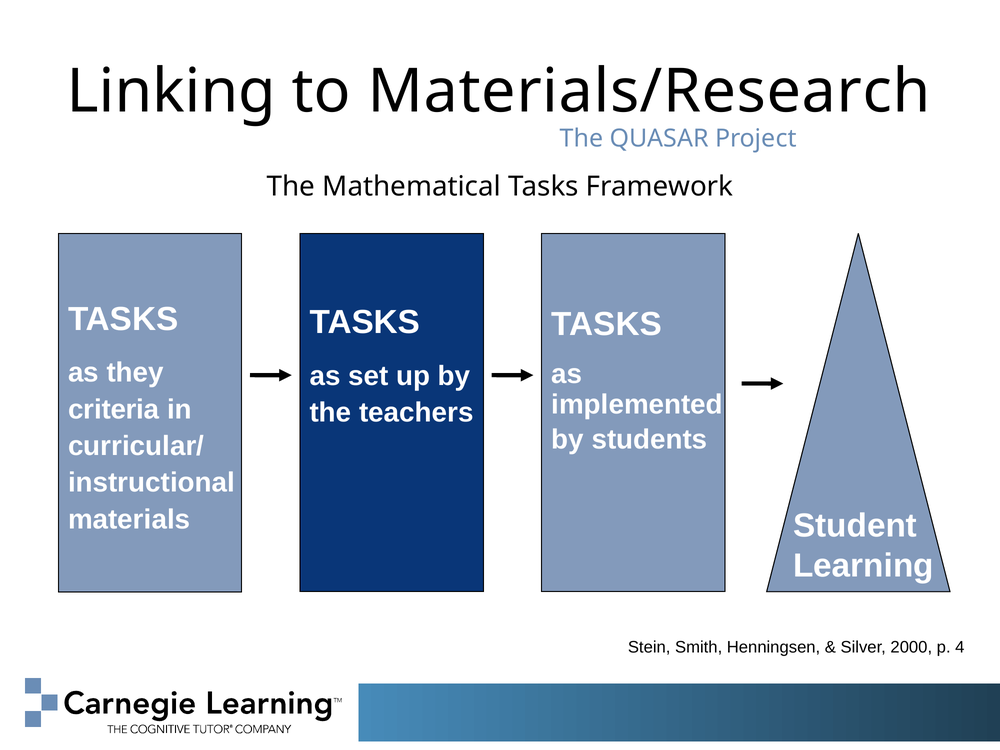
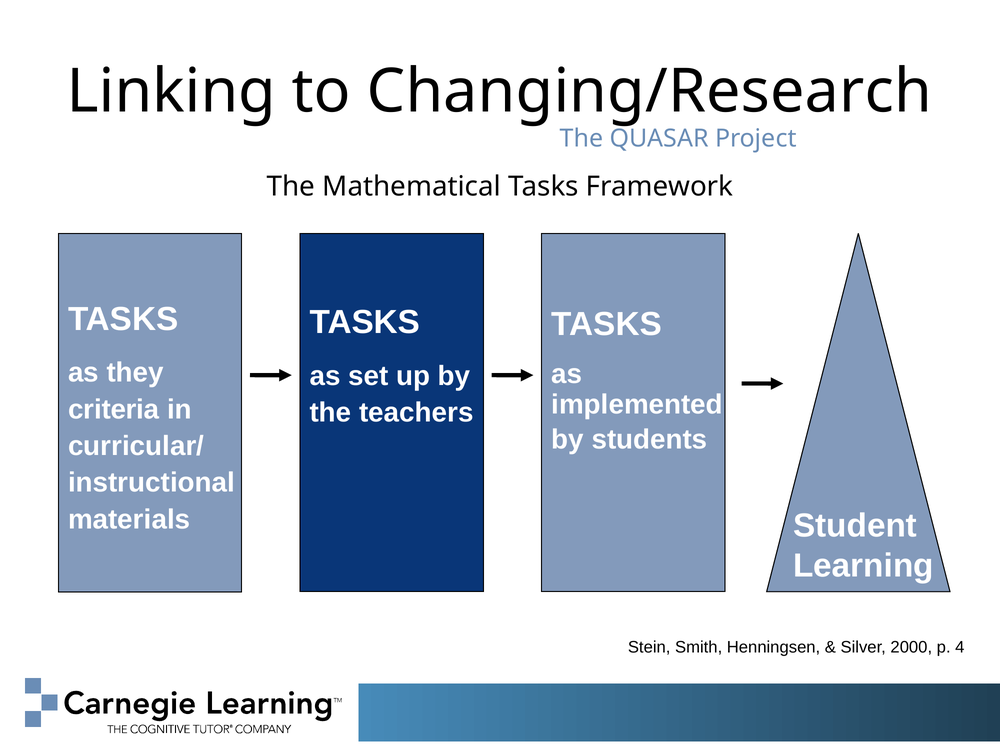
Materials/Research: Materials/Research -> Changing/Research (649, 92)
